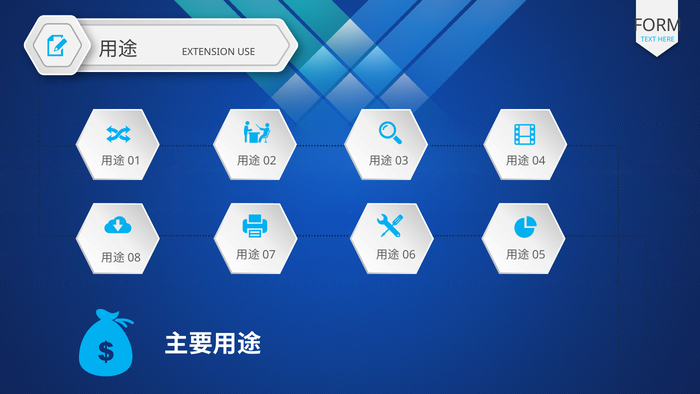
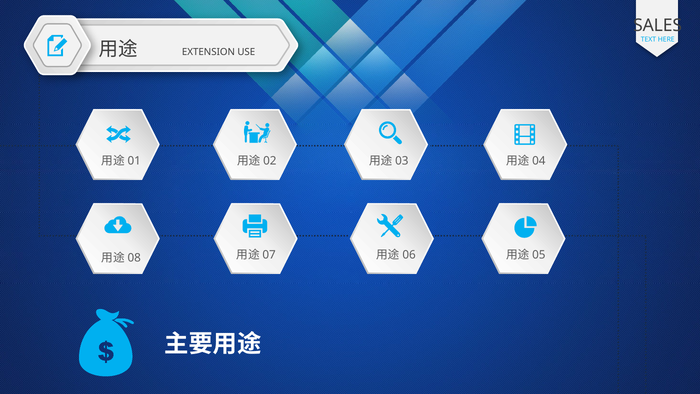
FORM: FORM -> SALES (658, 25)
